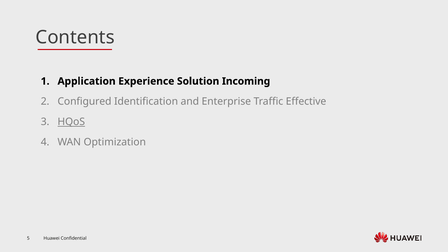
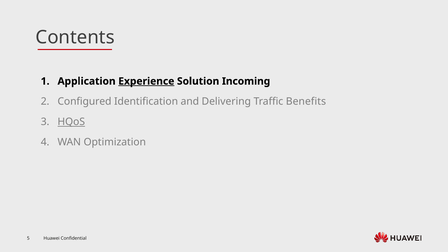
Experience underline: none -> present (146, 81)
Enterprise: Enterprise -> Delivering (226, 102)
Effective: Effective -> Benefits (306, 102)
